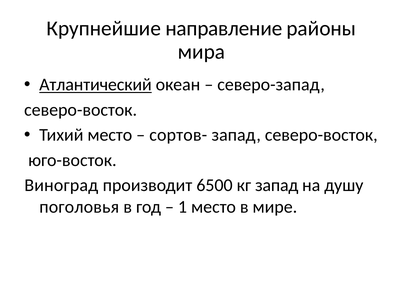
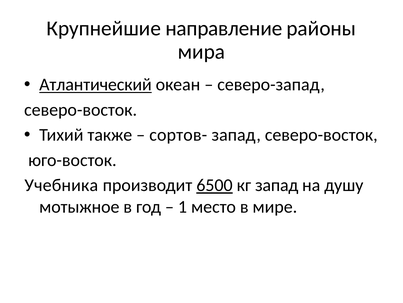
Тихий место: место -> также (110, 135)
Виноград: Виноград -> Учебника (61, 185)
6500 underline: none -> present (214, 185)
поголовья: поголовья -> мотыжное (79, 206)
